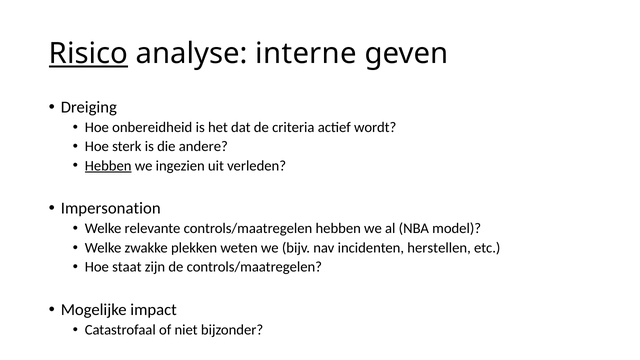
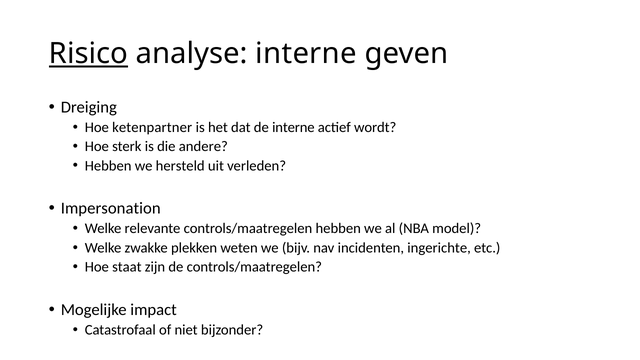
onbereidheid: onbereidheid -> ketenpartner (152, 127)
de criteria: criteria -> interne (293, 127)
Hebben underline: present -> none (108, 166)
ingezien: ingezien -> hersteld (180, 166)
herstellen: herstellen -> ingerichte (439, 248)
